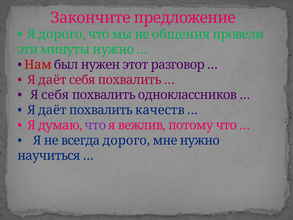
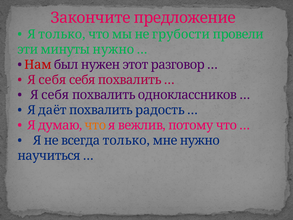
Я дорого: дорого -> только (62, 34)
общения: общения -> грубости (181, 34)
даёт: даёт -> себя (52, 80)
качеств: качеств -> радость (160, 110)
что colour: purple -> orange (95, 125)
всегда дорого: дорого -> только (126, 140)
